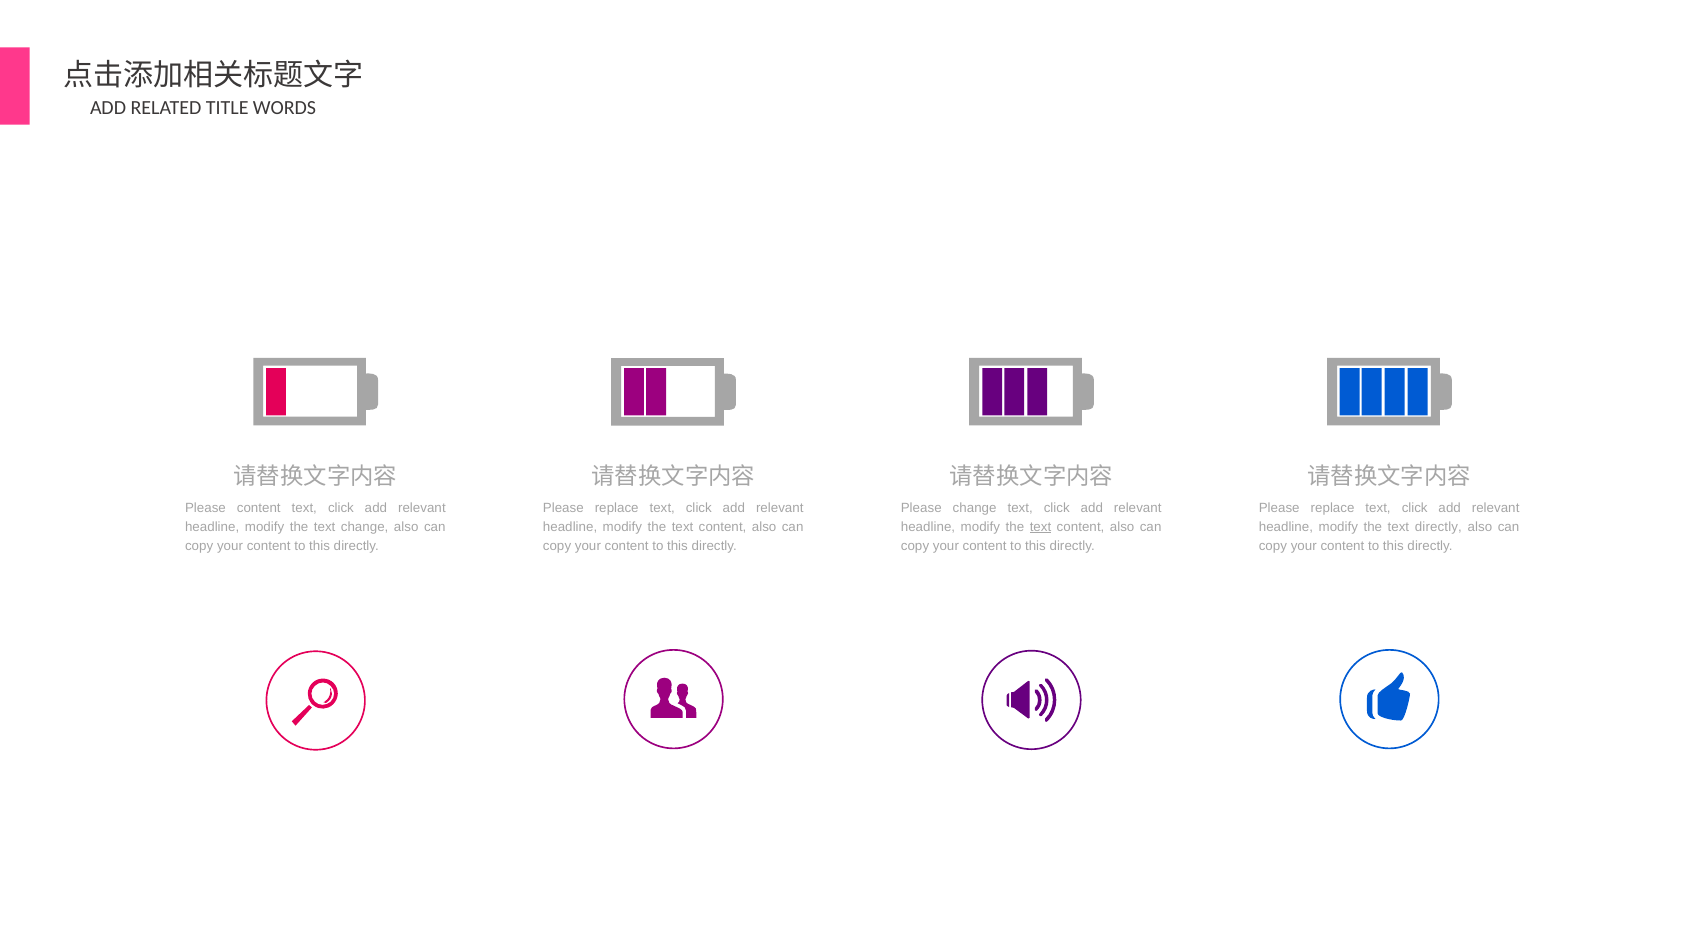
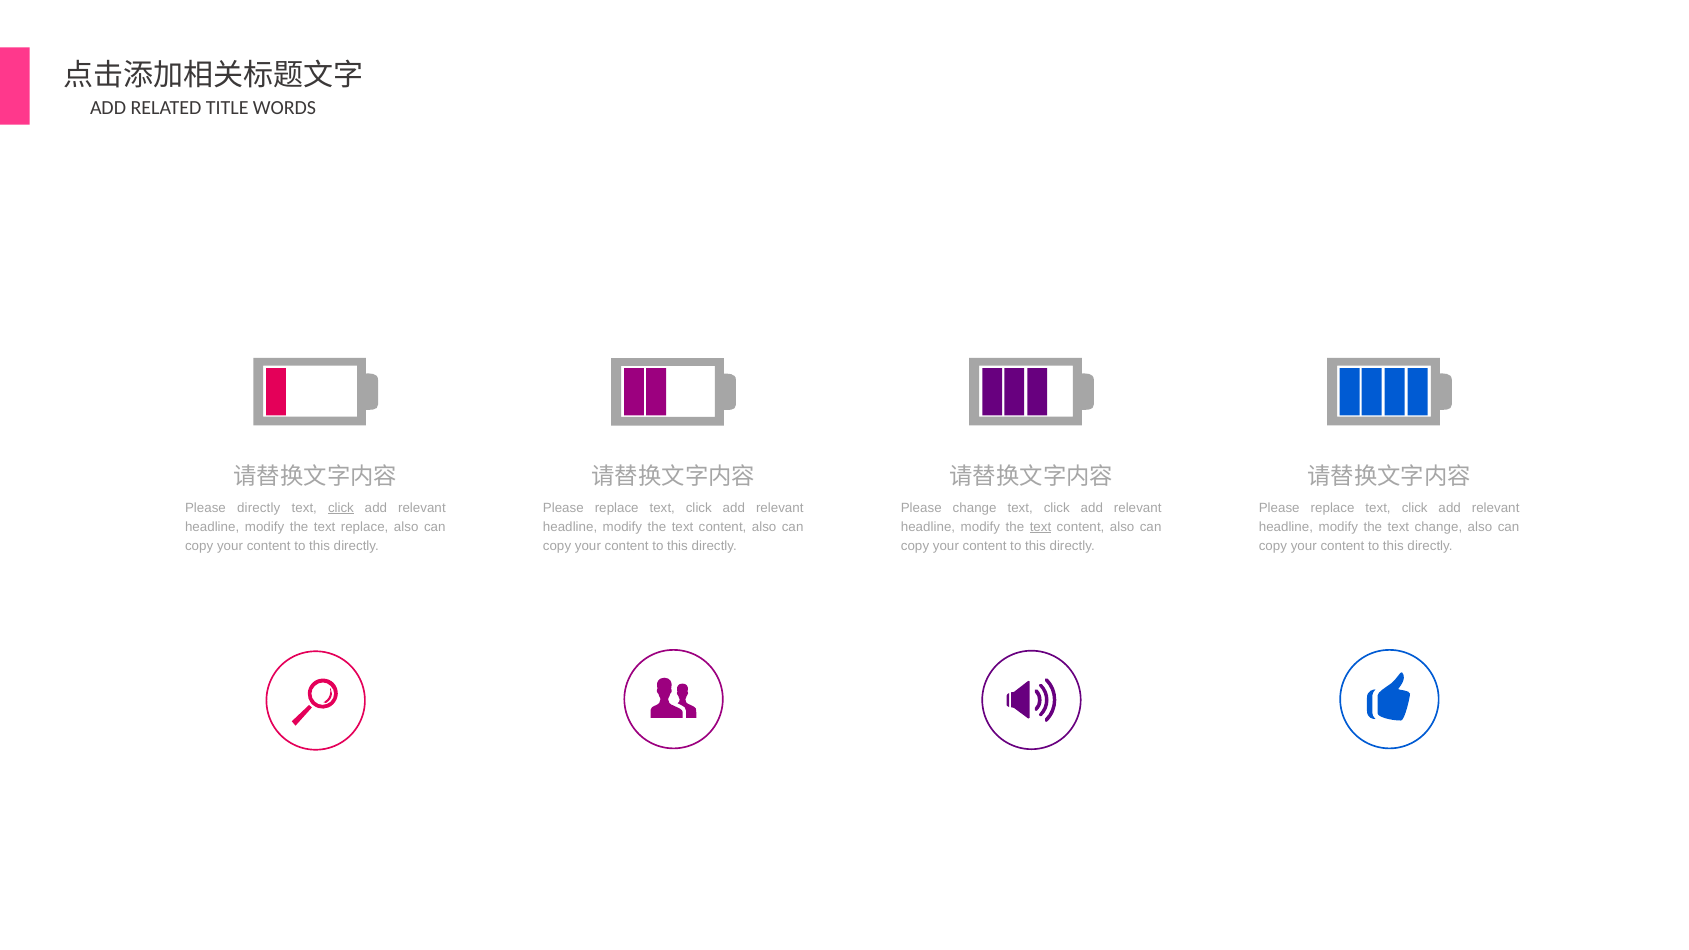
Please content: content -> directly (259, 508)
click underline: none -> present (341, 508)
text change: change -> replace (365, 527)
text directly: directly -> change (1438, 527)
